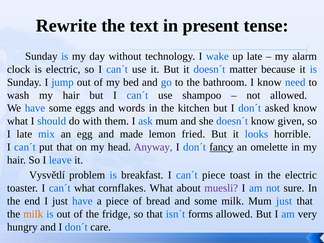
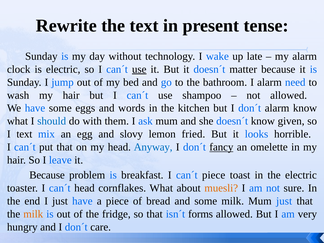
use underline: none -> present (139, 69)
I know: know -> alarm (269, 82)
don´t asked: asked -> alarm (277, 108)
I late: late -> text (24, 134)
made: made -> slovy (131, 134)
Anyway colour: purple -> blue (153, 147)
Vysvětlí: Vysvětlí -> Because (47, 175)
can´t what: what -> head (84, 188)
muesli colour: purple -> orange (221, 188)
